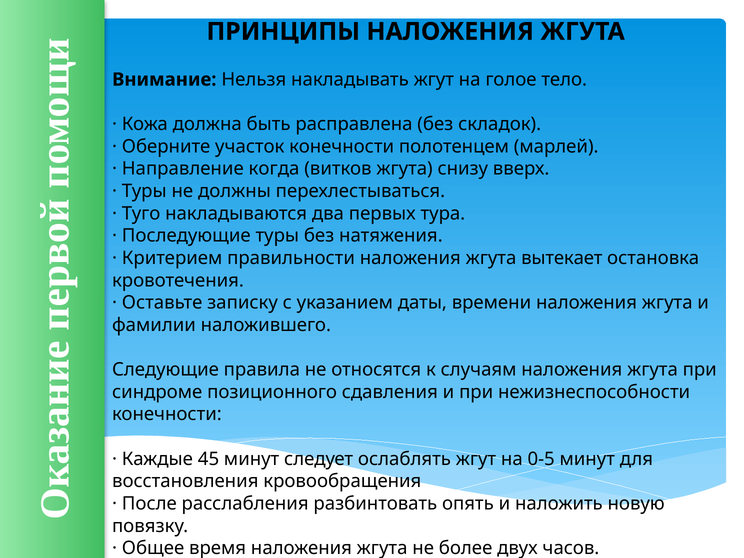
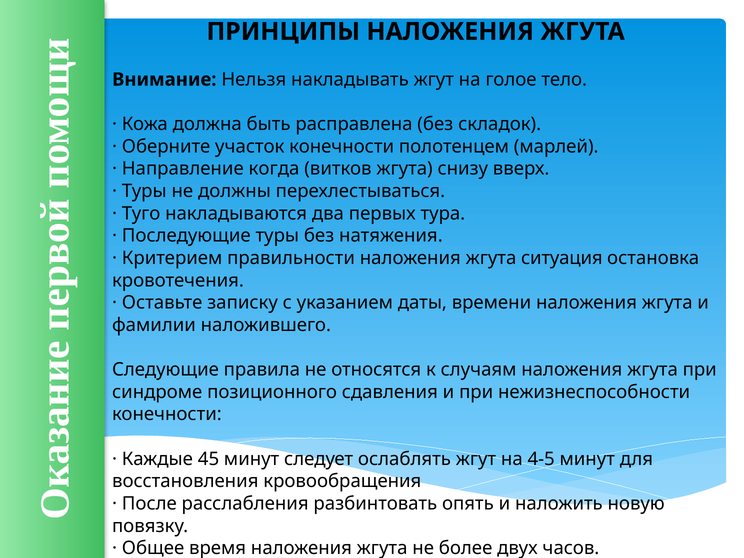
вытекает: вытекает -> ситуация (562, 258)
0-5: 0-5 -> 4-5 (541, 459)
